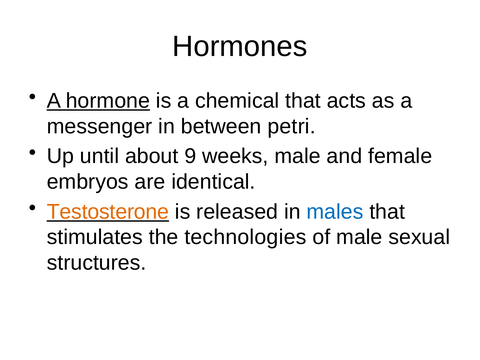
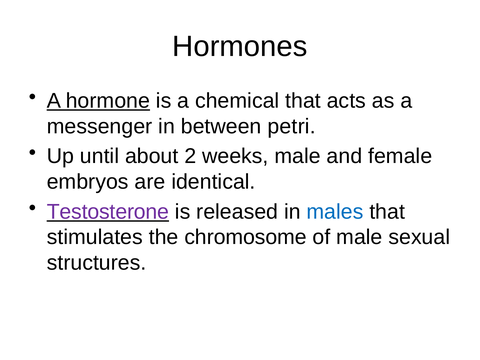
9: 9 -> 2 (190, 156)
Testosterone colour: orange -> purple (108, 212)
technologies: technologies -> chromosome (246, 237)
